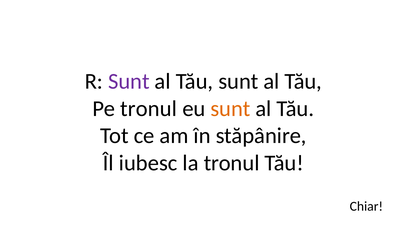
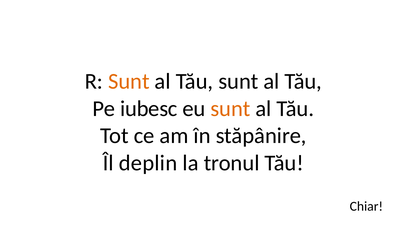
Sunt colour: purple -> orange (129, 81)
Pe tronul: tronul -> iubesc (149, 109)
iubesc: iubesc -> deplin (148, 163)
